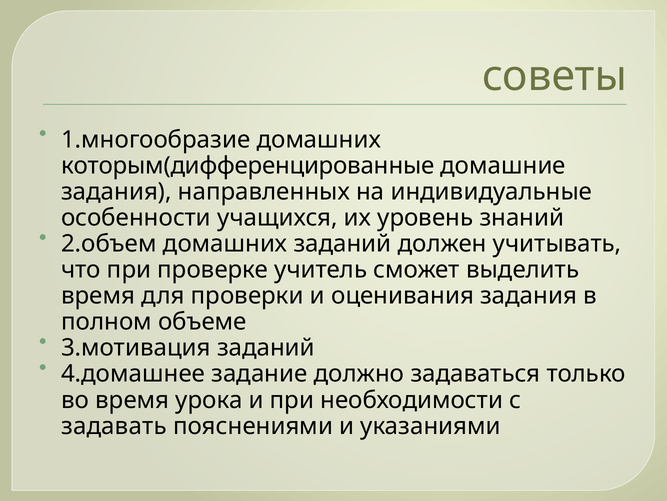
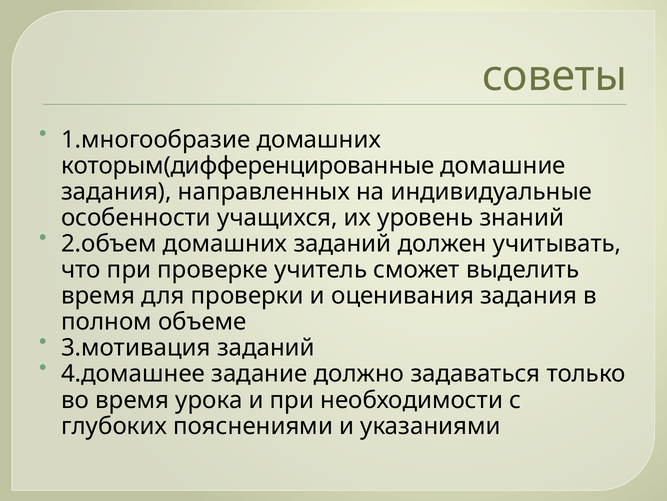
задавать: задавать -> глубоких (114, 425)
